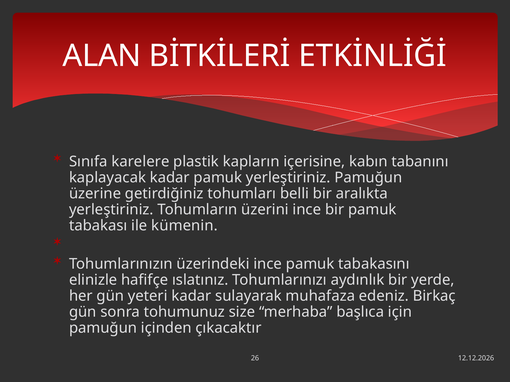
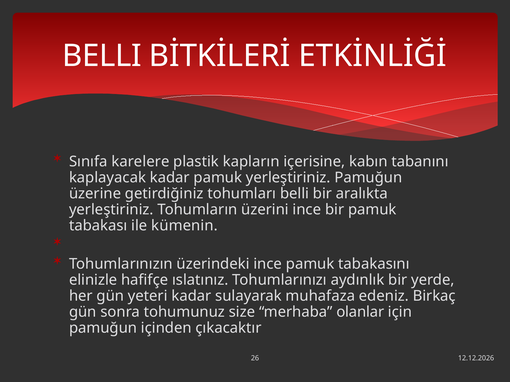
ALAN: ALAN -> BELLI (102, 56)
başlıca: başlıca -> olanlar (360, 312)
